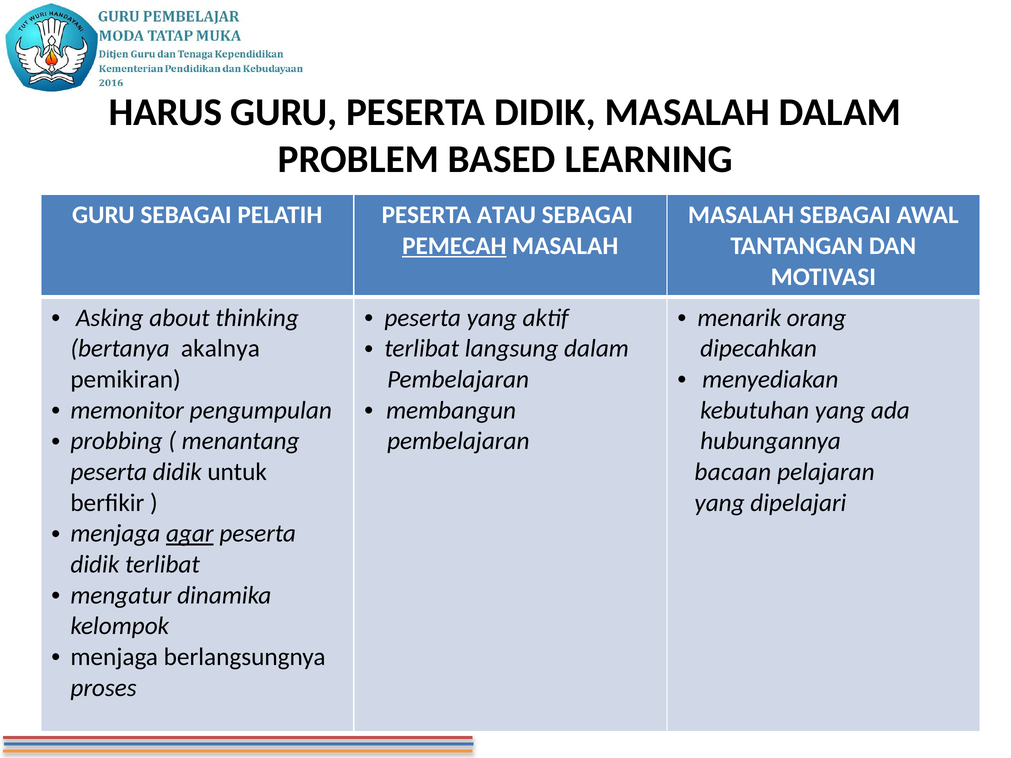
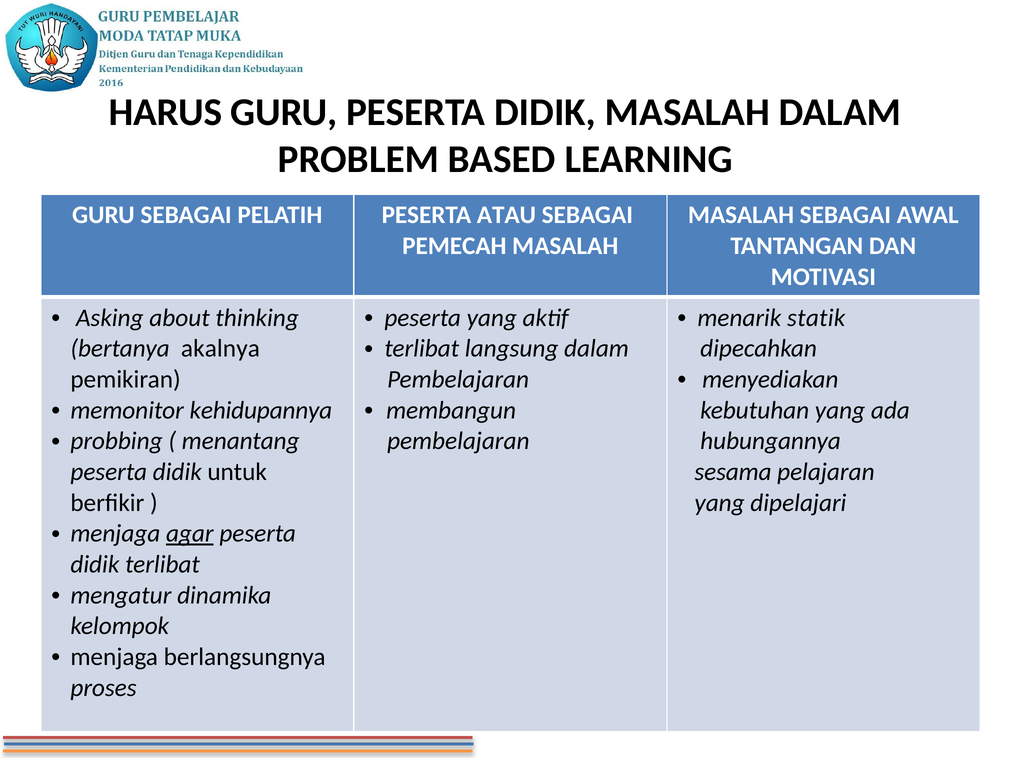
PEMECAH underline: present -> none (454, 246)
orang: orang -> statik (816, 318)
pengumpulan: pengumpulan -> kehidupannya (261, 410)
bacaan: bacaan -> sesama (733, 472)
